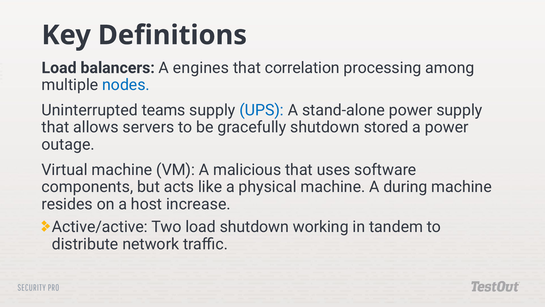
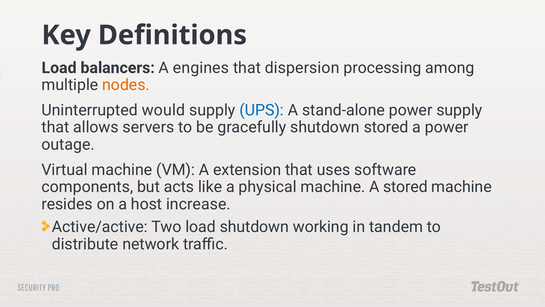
correlation: correlation -> dispersion (302, 68)
nodes colour: blue -> orange (126, 85)
teams: teams -> would (163, 110)
malicious: malicious -> extension (247, 170)
A during: during -> stored (405, 187)
